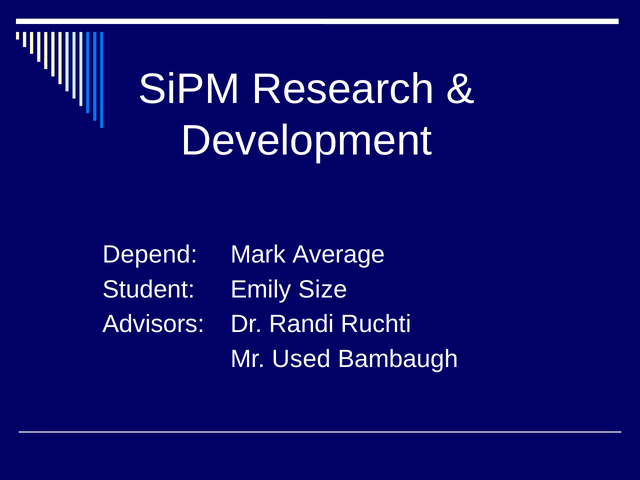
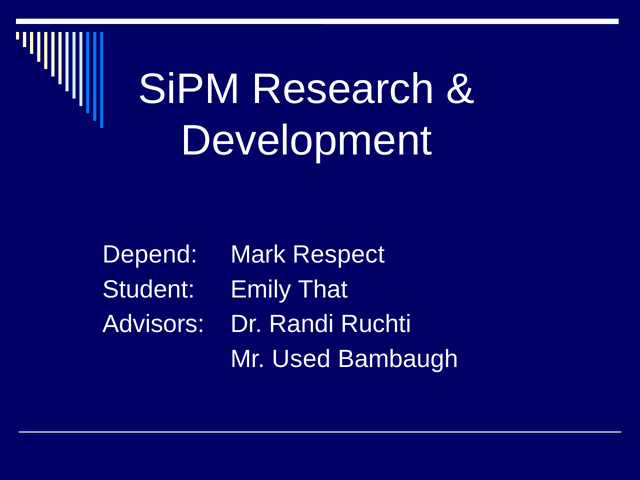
Average: Average -> Respect (339, 255)
Size: Size -> That (323, 289)
